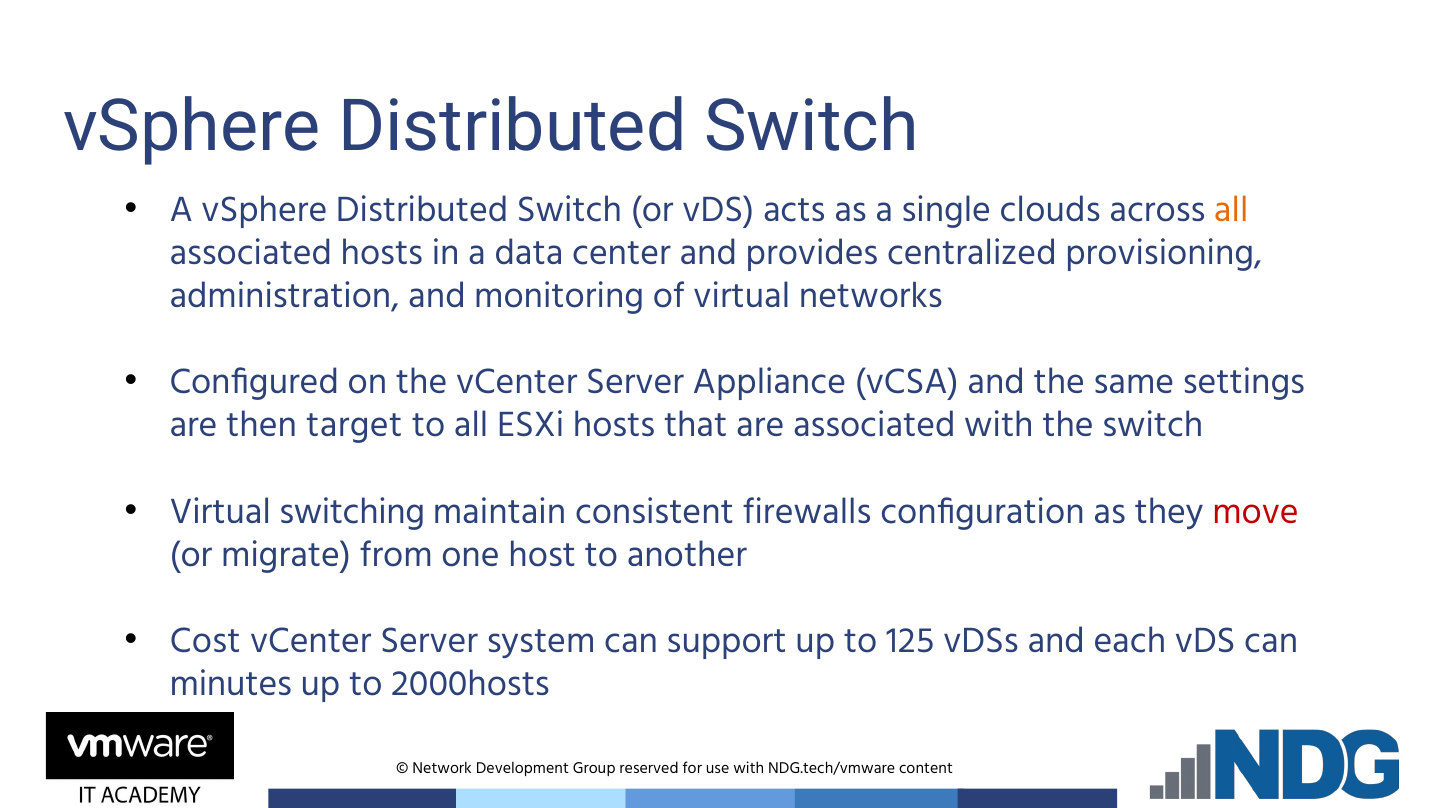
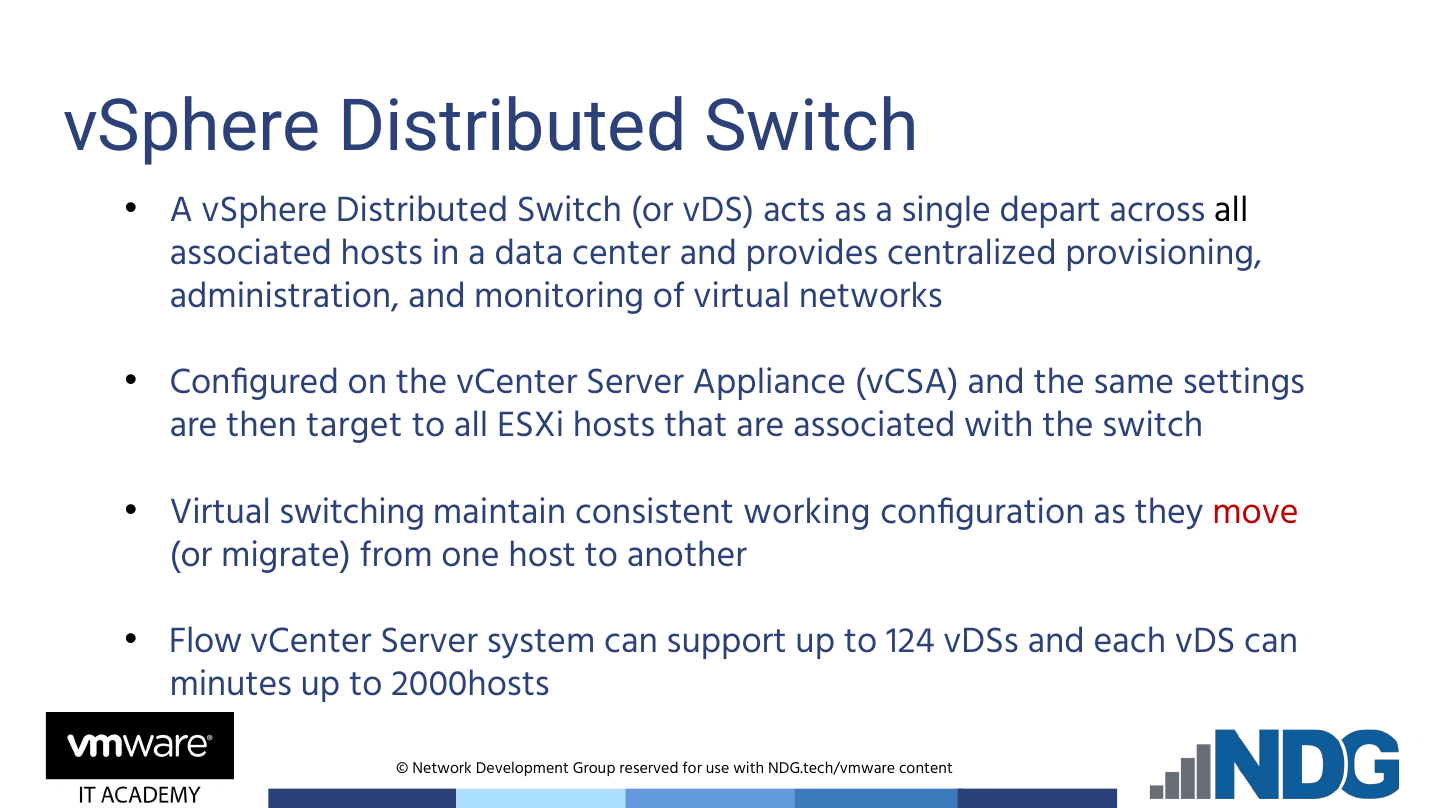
clouds: clouds -> depart (1050, 210)
all colour: orange -> black (1231, 210)
firewalls: firewalls -> working (807, 511)
Cost: Cost -> Flow (206, 640)
125: 125 -> 124 (910, 640)
